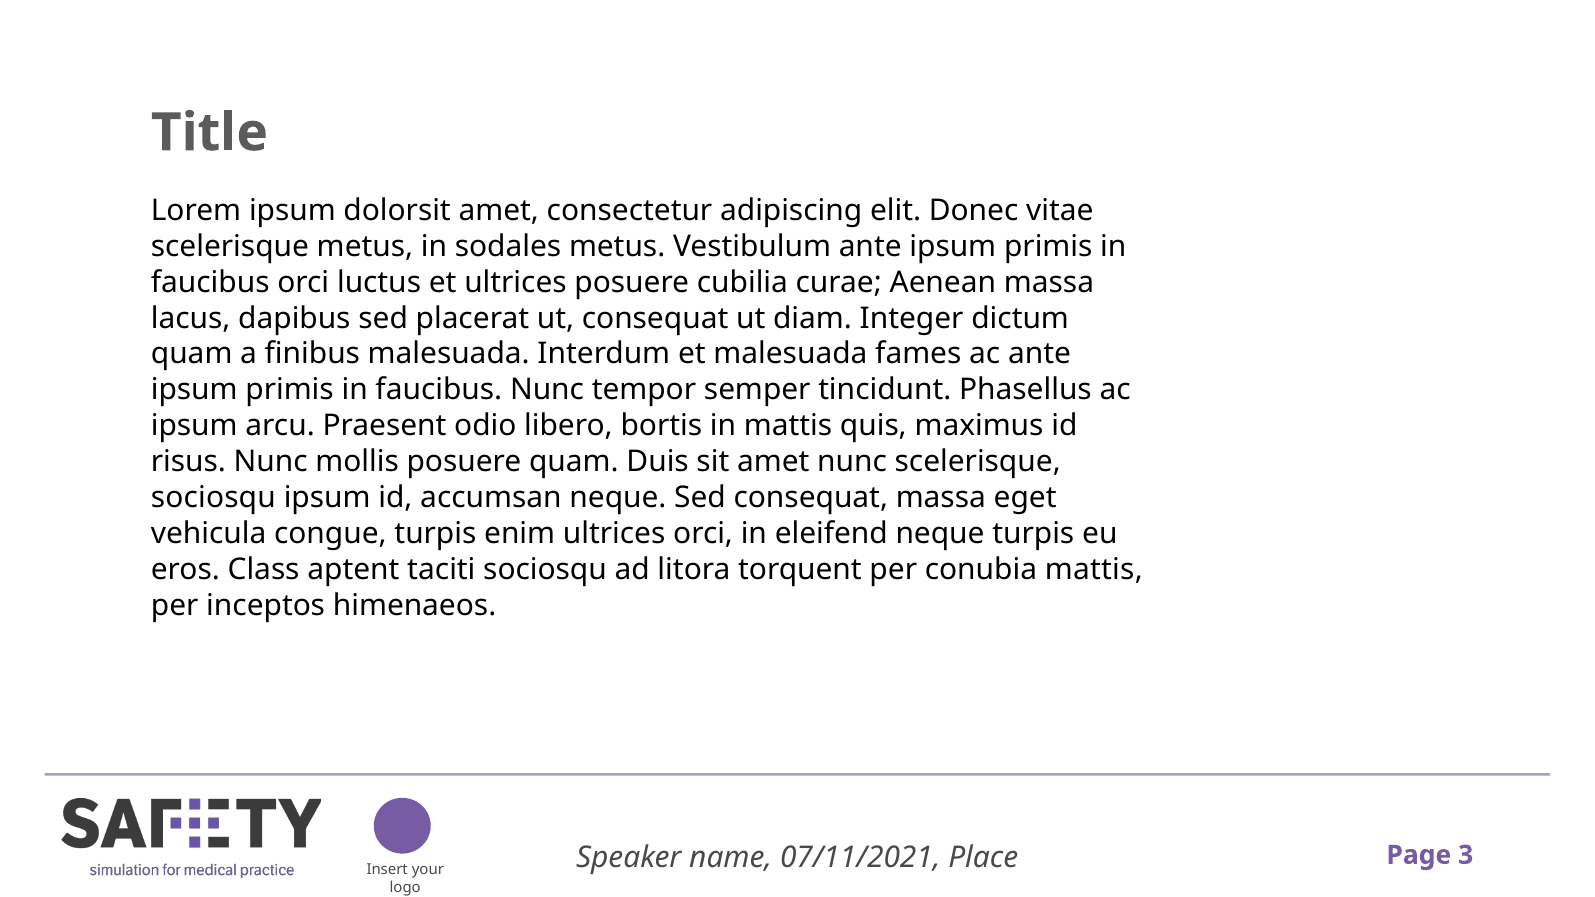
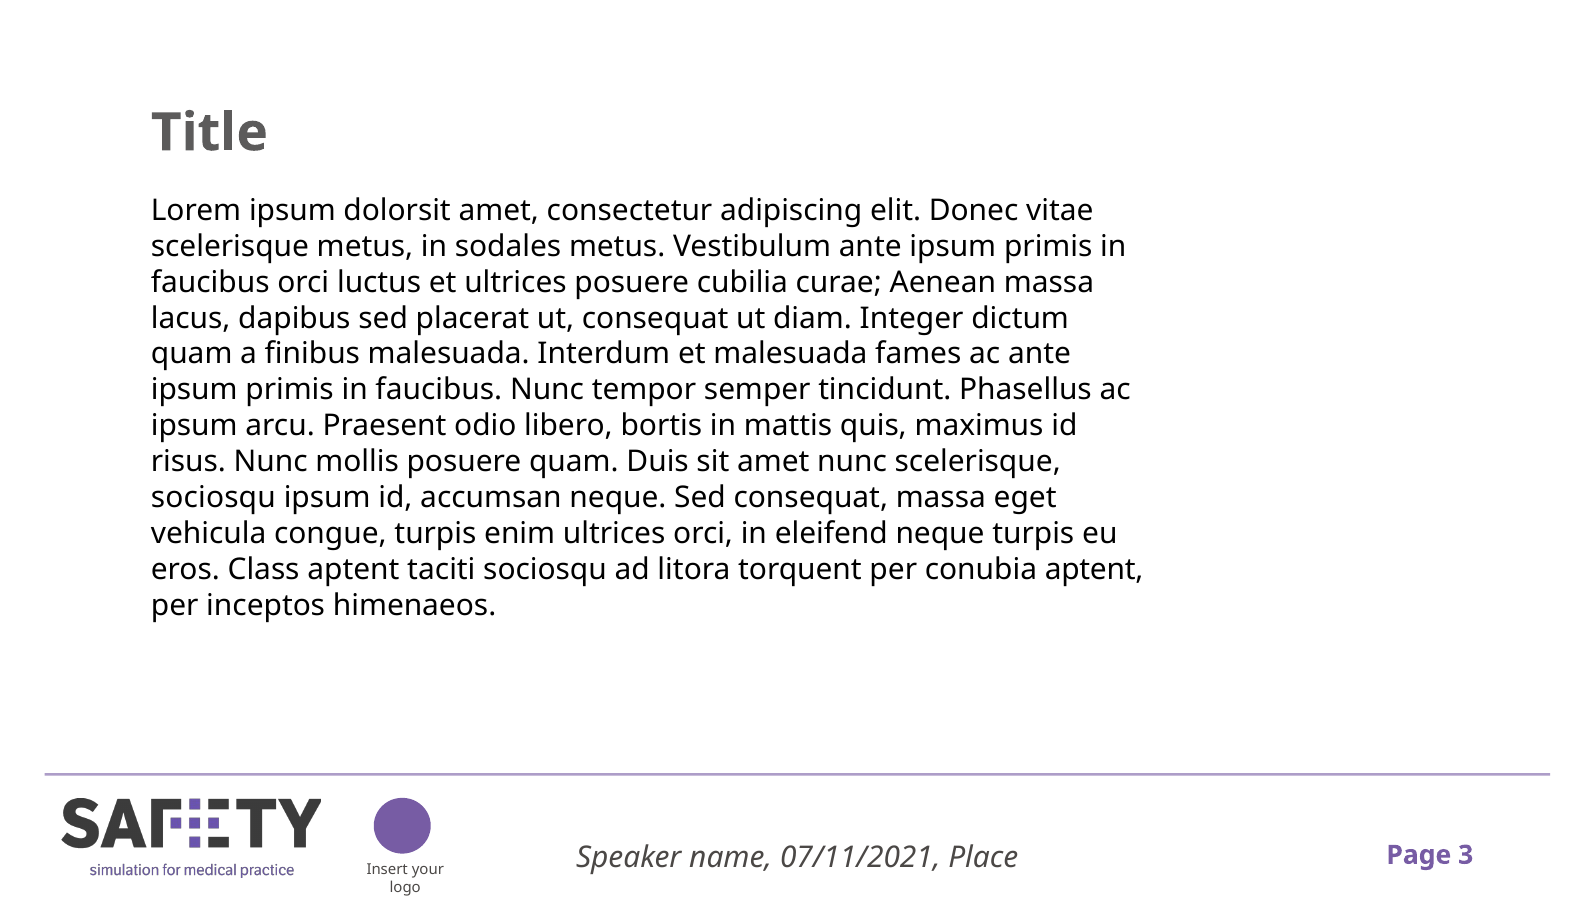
conubia mattis: mattis -> aptent (1094, 569)
